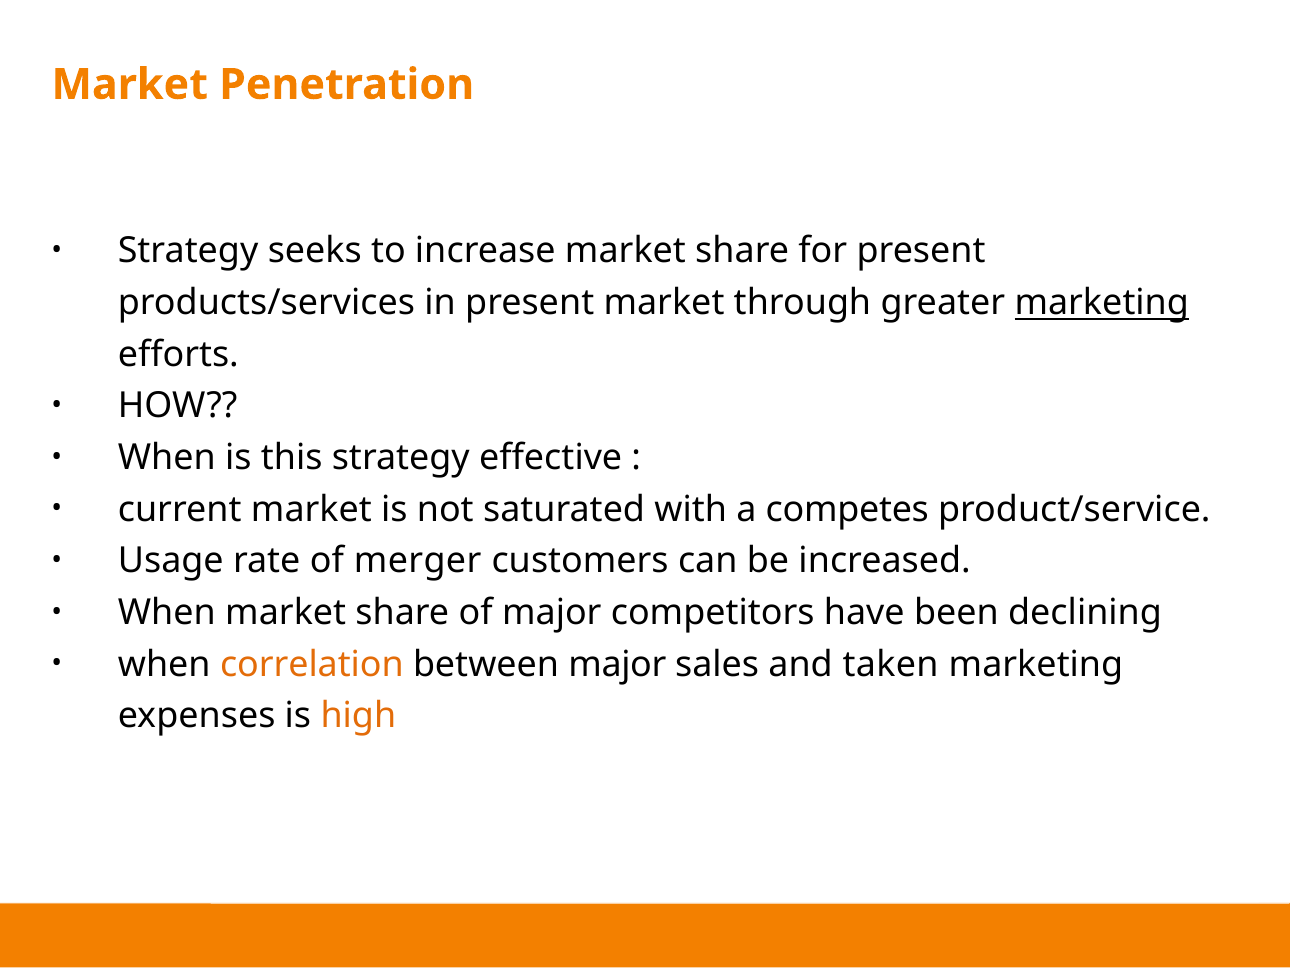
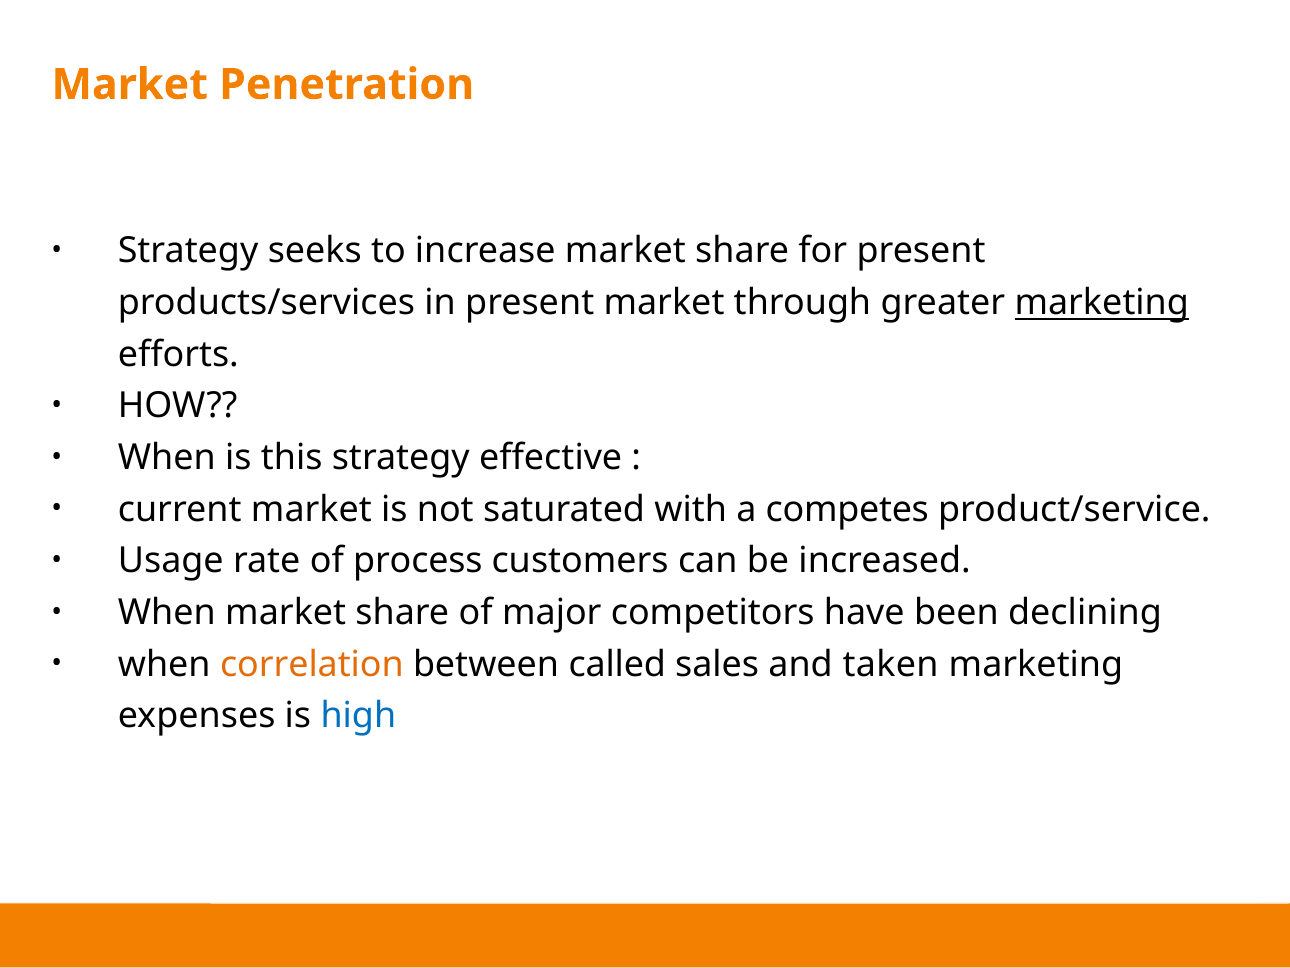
merger: merger -> process (418, 561)
between major: major -> called (617, 664)
high colour: orange -> blue (358, 716)
